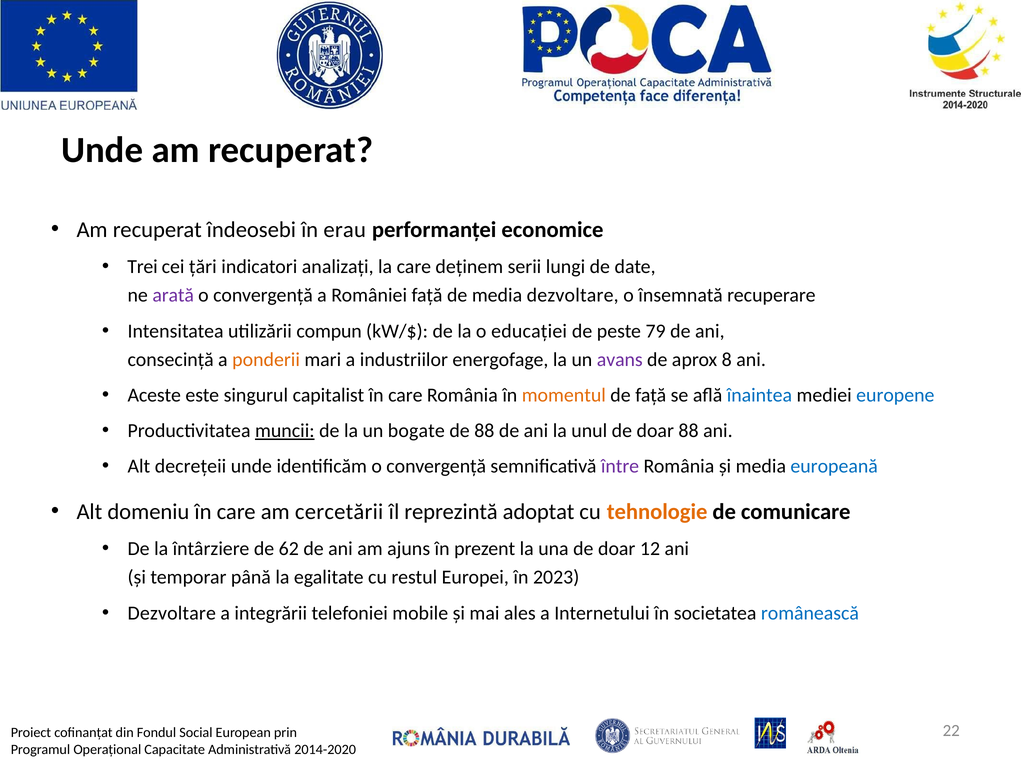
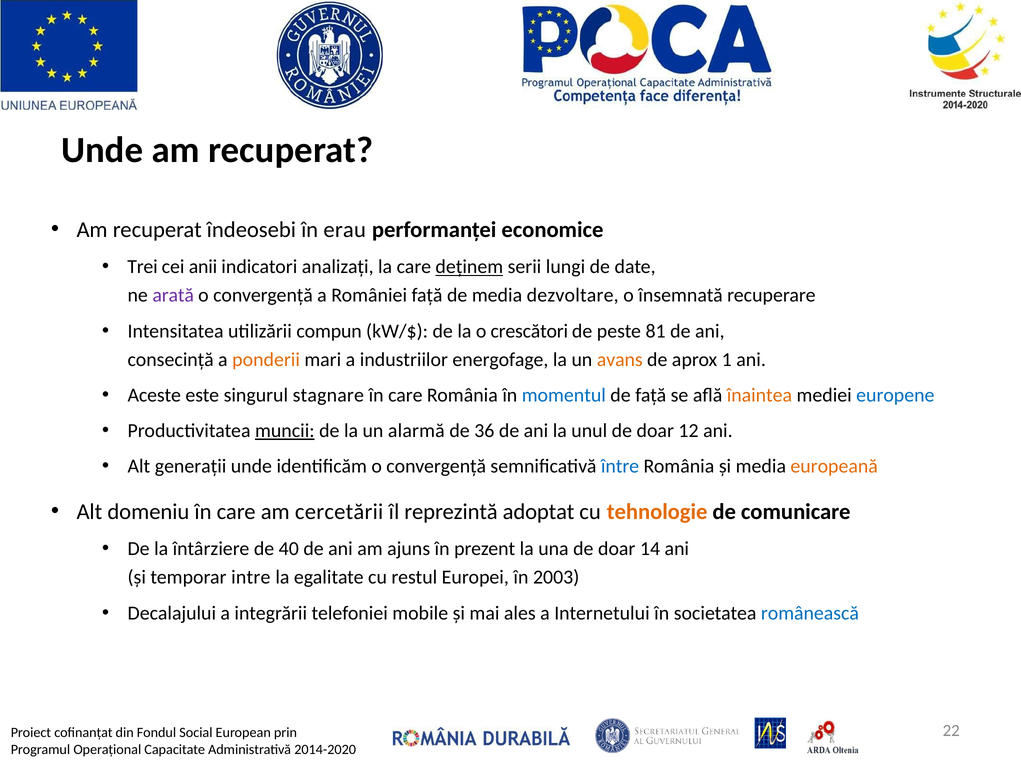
țări: țări -> anii (203, 267)
deținem underline: none -> present (469, 267)
educației: educației -> crescători (529, 331)
79: 79 -> 81 (656, 331)
avans colour: purple -> orange (620, 360)
8: 8 -> 1 (727, 360)
capitalist: capitalist -> stagnare (328, 396)
momentul colour: orange -> blue (564, 396)
înaintea colour: blue -> orange (759, 396)
bogate: bogate -> alarmă (416, 431)
de 88: 88 -> 36 (484, 431)
doar 88: 88 -> 12 (689, 431)
decrețeii: decrețeii -> generații (191, 467)
între colour: purple -> blue (620, 467)
europeană colour: blue -> orange (834, 467)
62: 62 -> 40 (289, 549)
12: 12 -> 14 (650, 549)
până: până -> intre (251, 578)
2023: 2023 -> 2003 (556, 578)
Dezvoltare: Dezvoltare -> Decalajului (172, 614)
